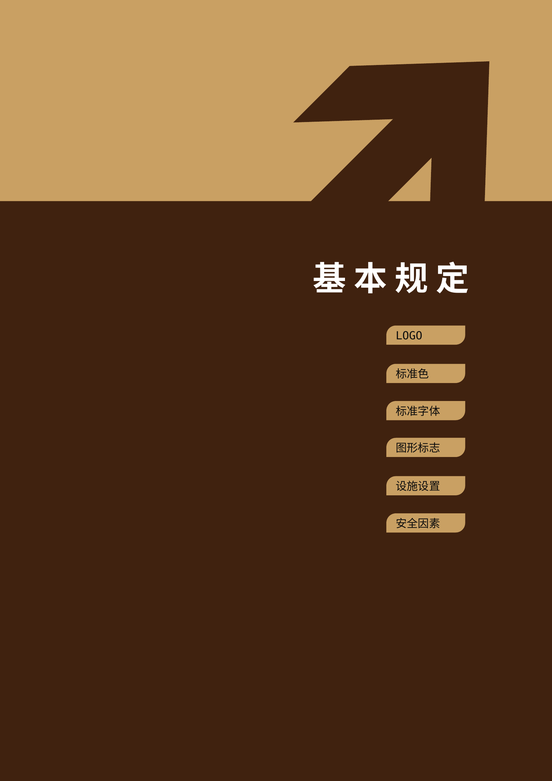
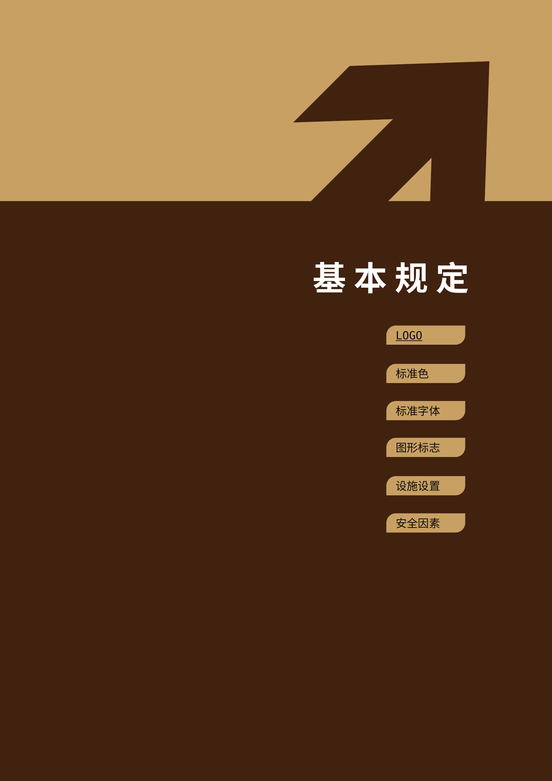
LOGO underline: none -> present (409, 336)
